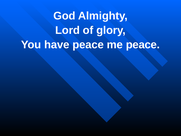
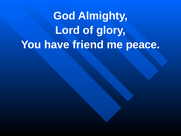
have peace: peace -> friend (88, 45)
